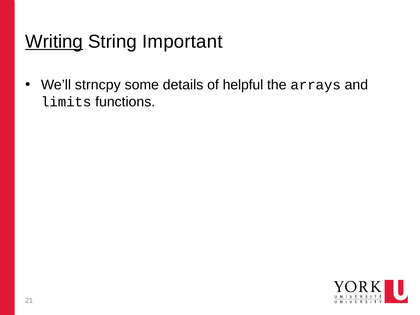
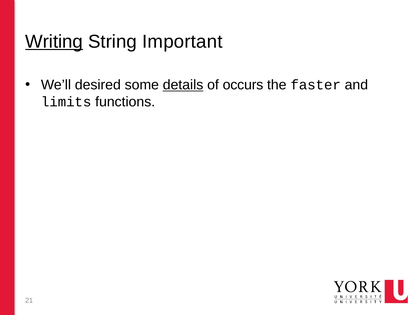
strncpy: strncpy -> desired (98, 85)
details underline: none -> present (183, 85)
helpful: helpful -> occurs (243, 85)
arrays: arrays -> faster (316, 85)
